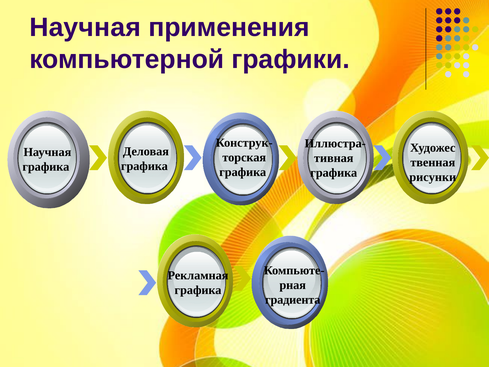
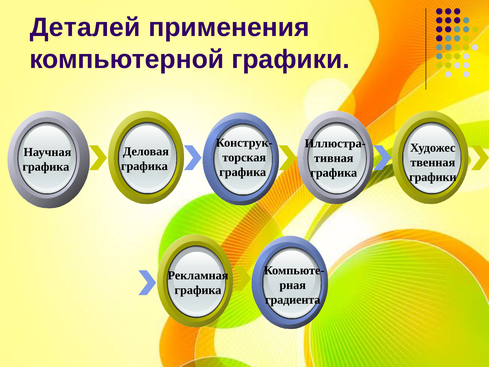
Научная: Научная -> Деталей (85, 28)
рисунки: рисунки -> графики (433, 177)
